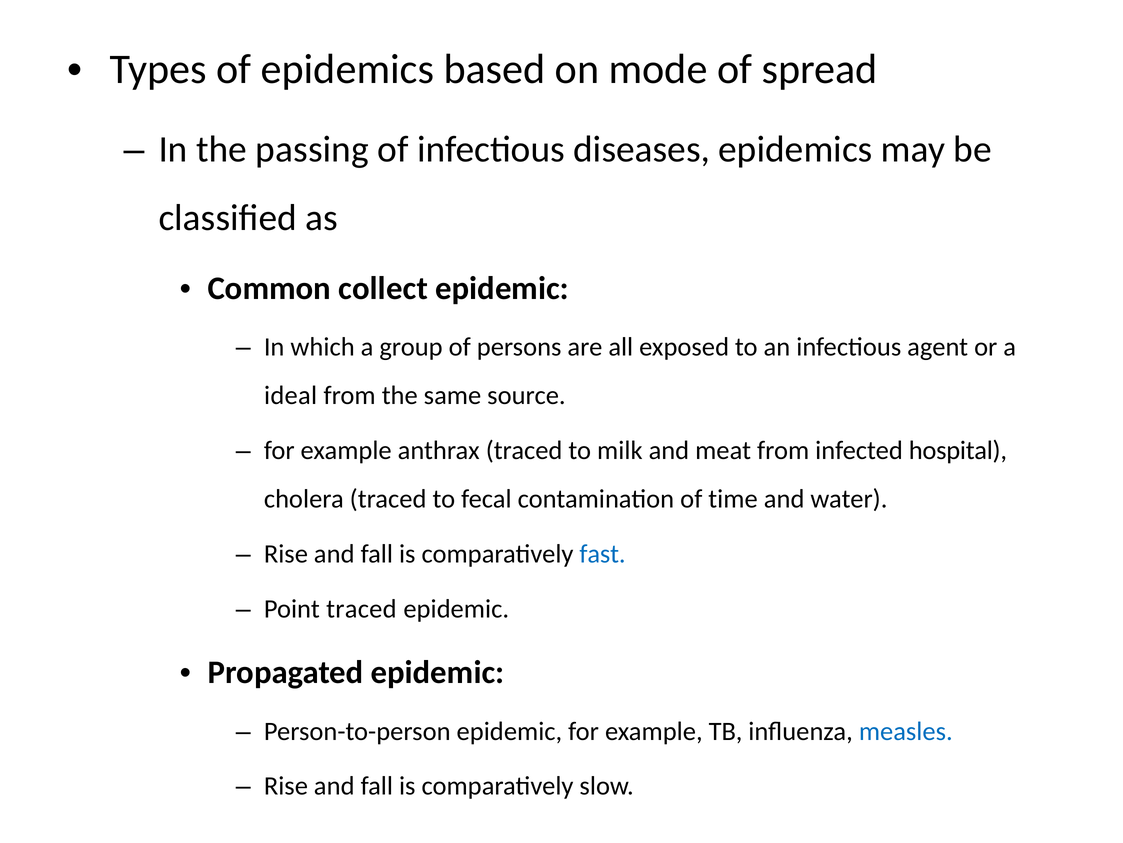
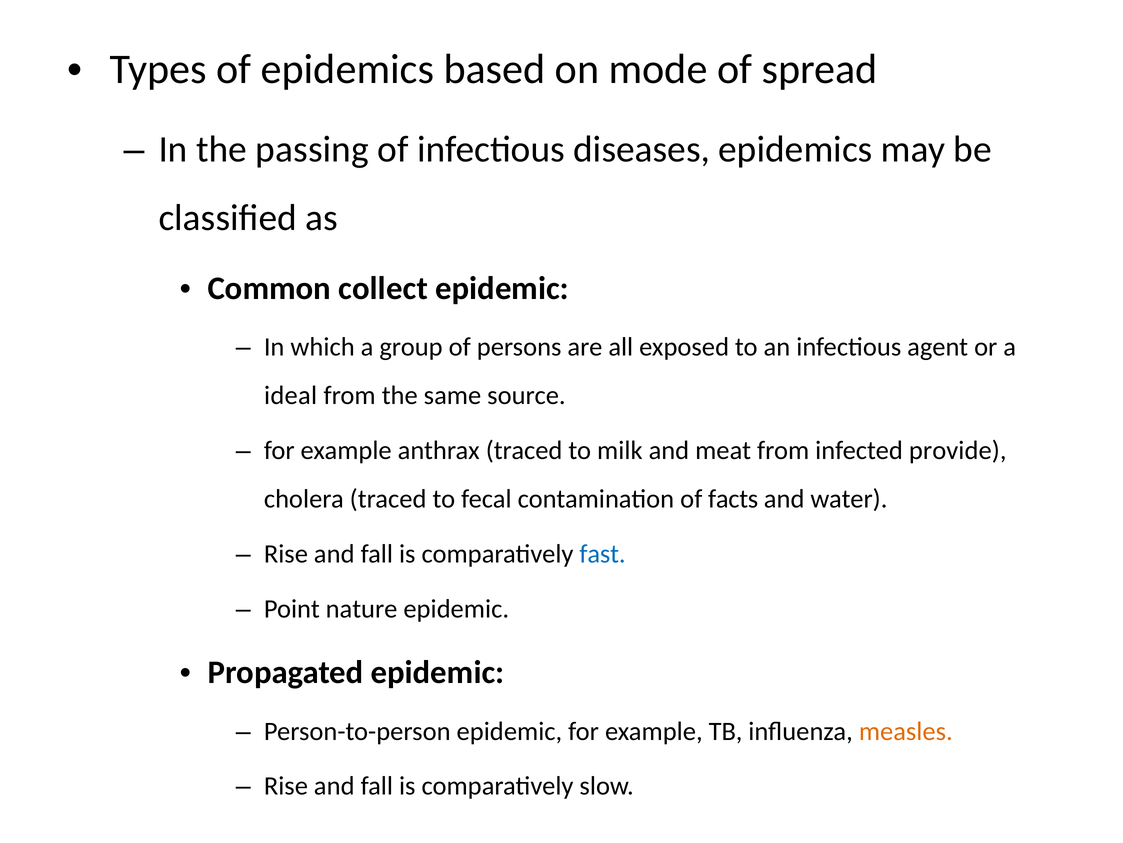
hospital: hospital -> provide (958, 450)
time: time -> facts (733, 499)
Point traced: traced -> nature (362, 608)
measles colour: blue -> orange (906, 731)
